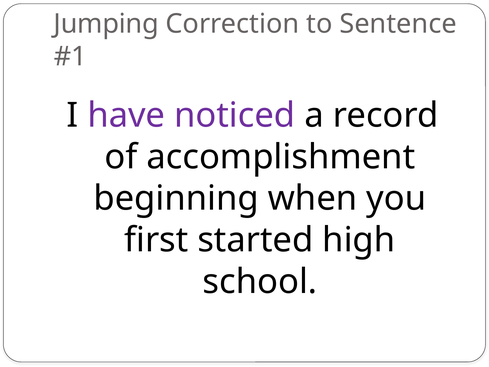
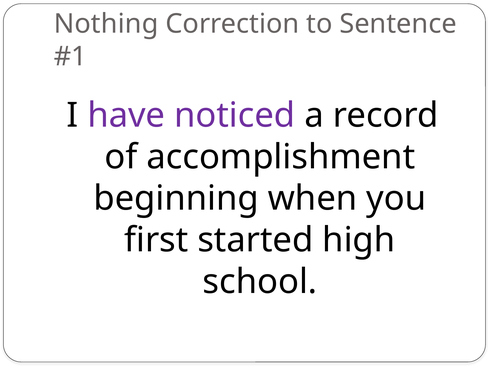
Jumping: Jumping -> Nothing (106, 24)
